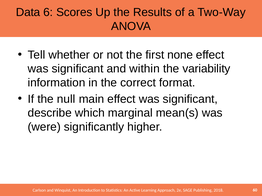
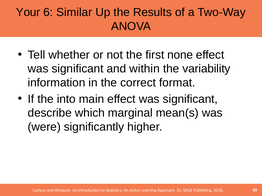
Data: Data -> Your (28, 12)
Scores: Scores -> Similar (74, 12)
null: null -> into (66, 99)
